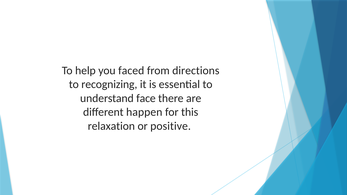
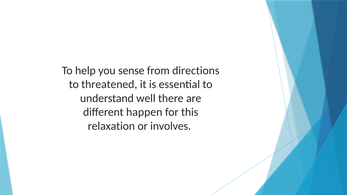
faced: faced -> sense (131, 71)
recognizing: recognizing -> threatened (109, 85)
face: face -> well (146, 98)
positive: positive -> involves (171, 126)
